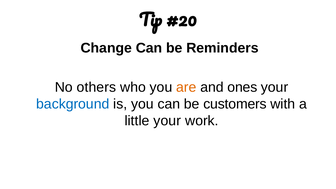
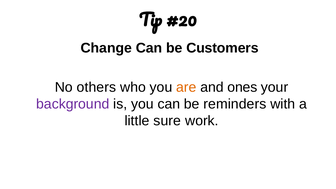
Reminders: Reminders -> Customers (222, 48)
background colour: blue -> purple (73, 104)
customers: customers -> reminders (235, 104)
little your: your -> sure (167, 121)
